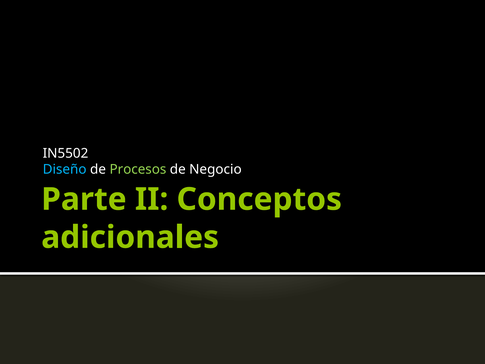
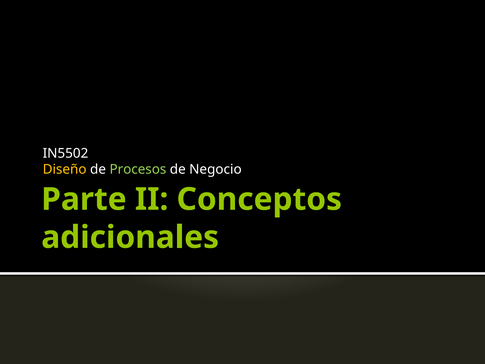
Diseño colour: light blue -> yellow (65, 169)
